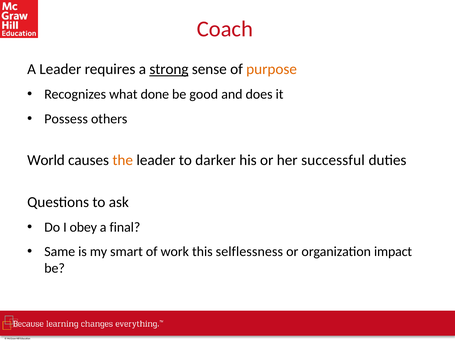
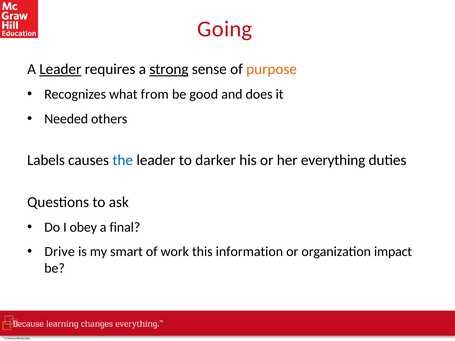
Coach: Coach -> Going (225, 29)
Leader underline: none -> present (60, 69)
done: done -> from (155, 94)
Possess: Possess -> Needed (66, 119)
World: World -> Labels (46, 160)
the colour: orange -> blue (123, 160)
successful: successful -> everything (333, 160)
Same: Same -> Drive (60, 252)
selflessness: selflessness -> information (249, 252)
